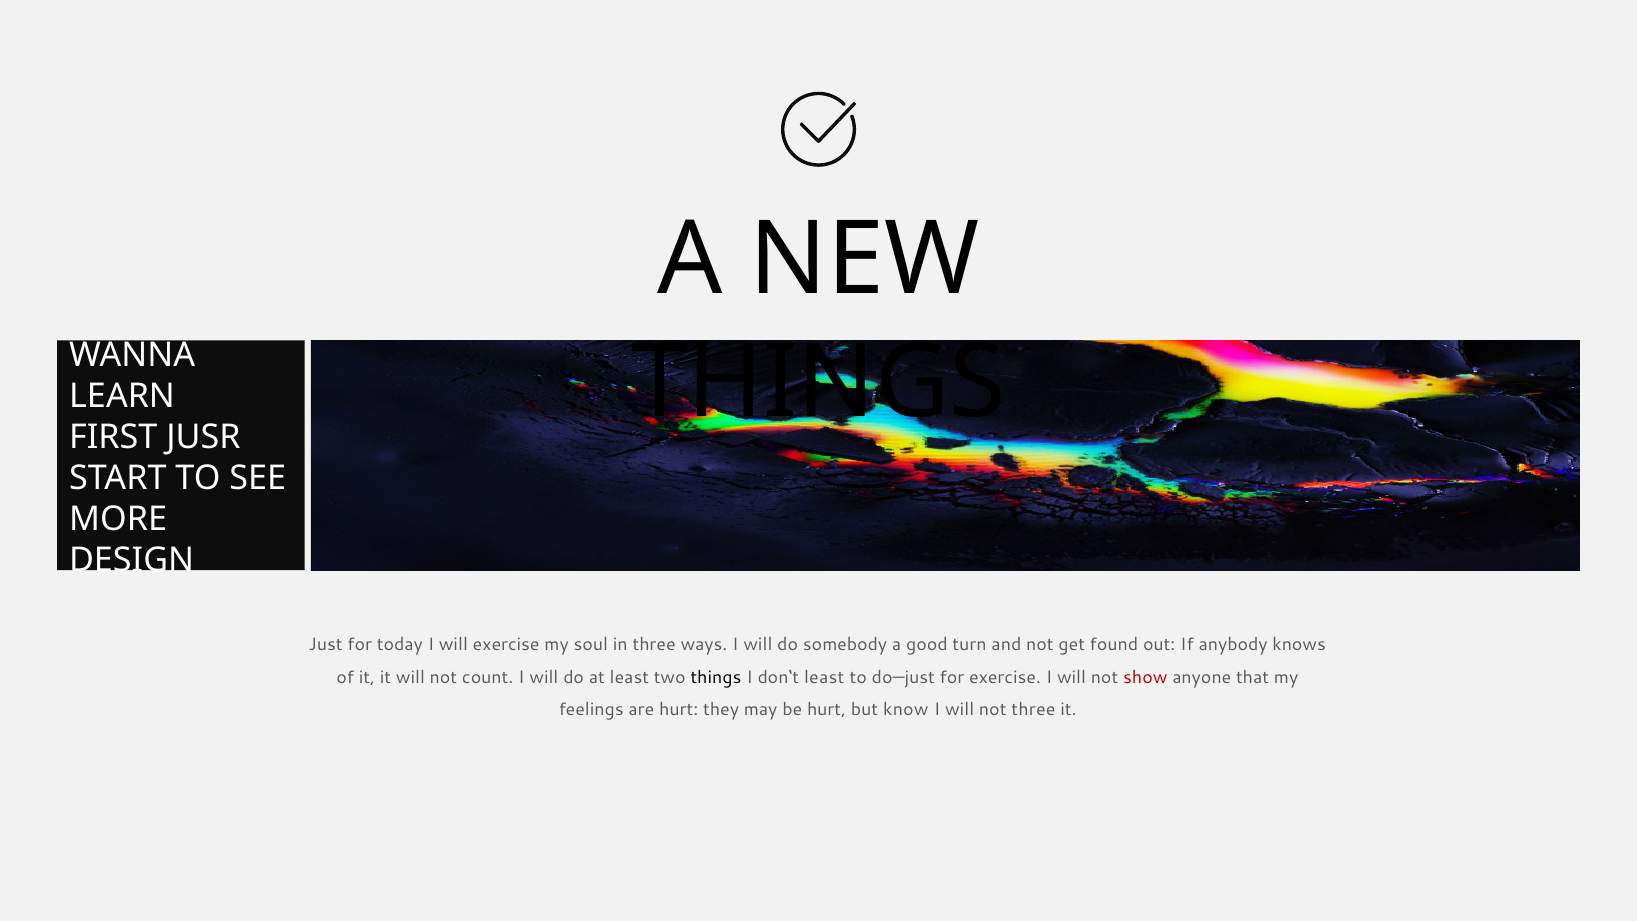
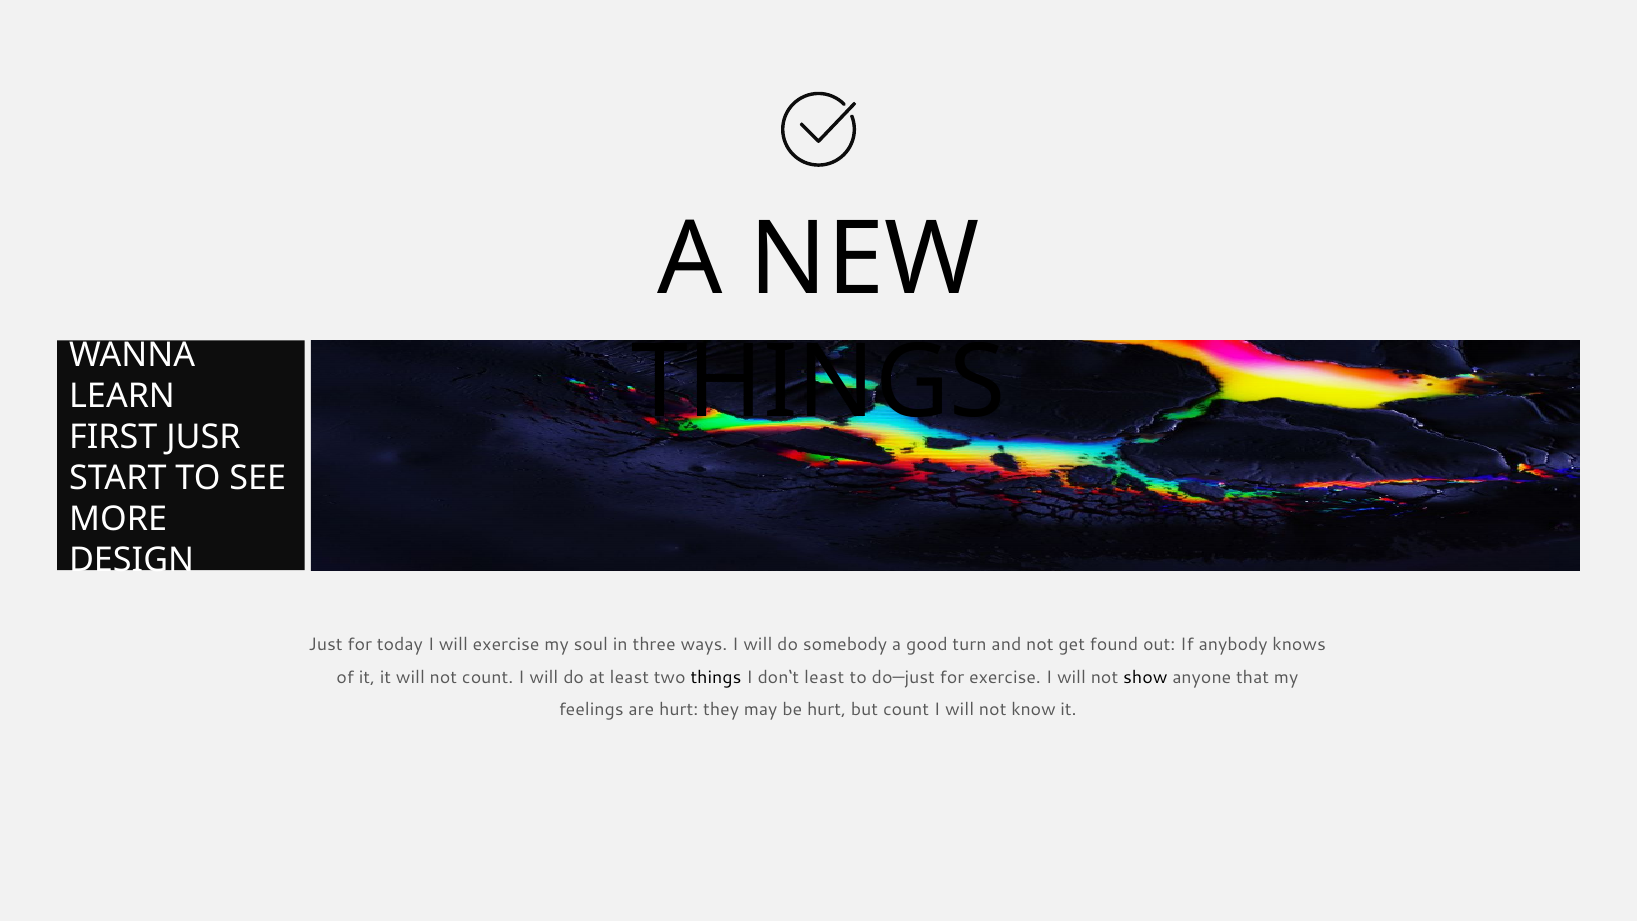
show colour: red -> black (1145, 677)
but know: know -> count (906, 709)
not three: three -> know (1034, 709)
